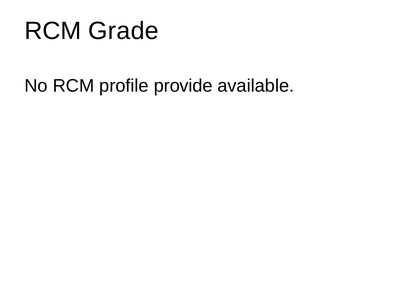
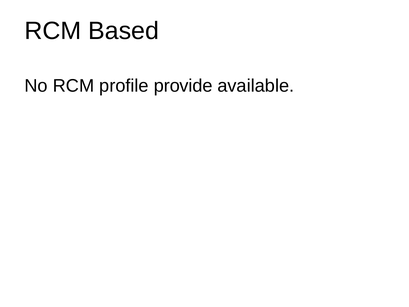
Grade: Grade -> Based (124, 31)
